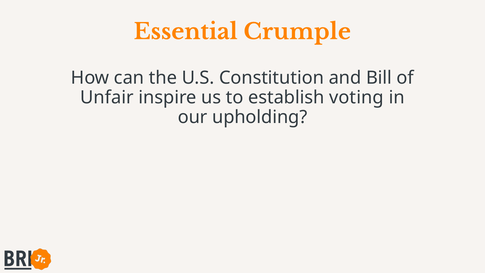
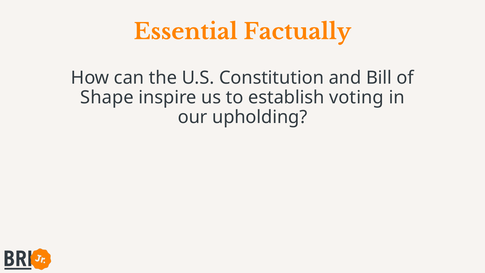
Crumple: Crumple -> Factually (297, 32)
Unfair: Unfair -> Shape (107, 97)
